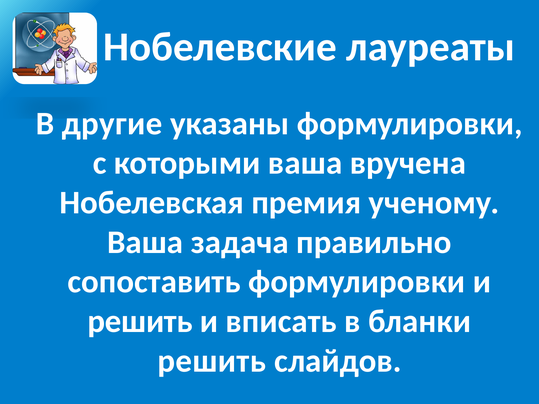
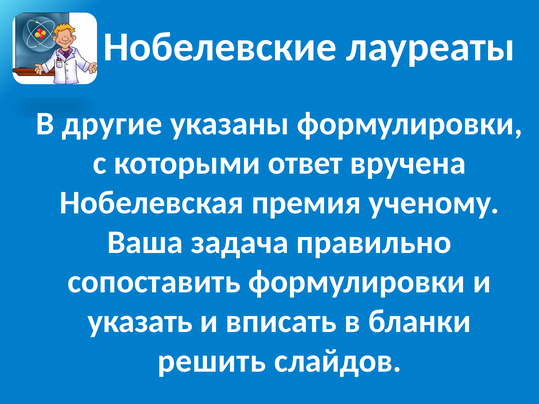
которыми ваша: ваша -> ответ (305, 163)
решить: решить -> указать (140, 321)
